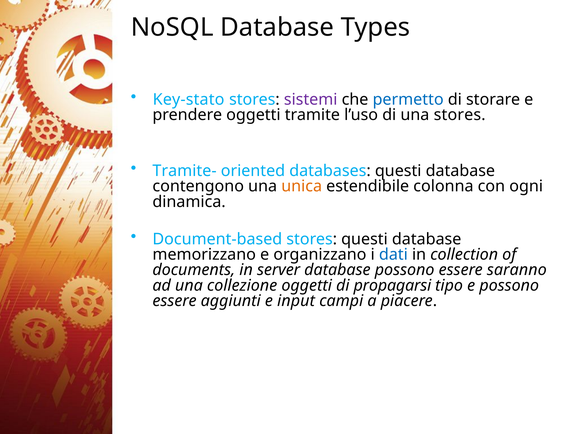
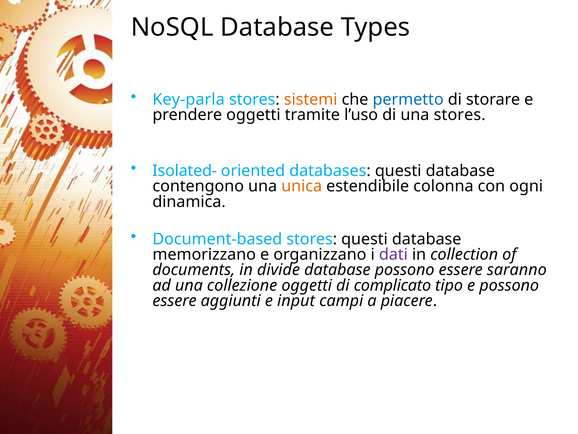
Key-stato: Key-stato -> Key-parla (189, 99)
sistemi colour: purple -> orange (311, 99)
Tramite-: Tramite- -> Isolated- (185, 171)
dati colour: blue -> purple (393, 254)
server: server -> divide (279, 270)
propagarsi: propagarsi -> complicato (392, 285)
